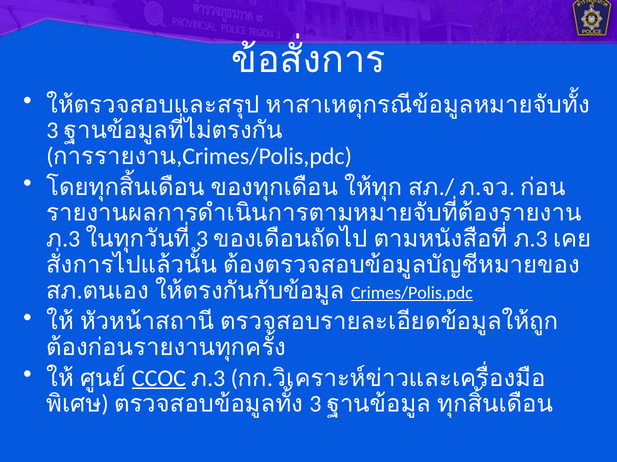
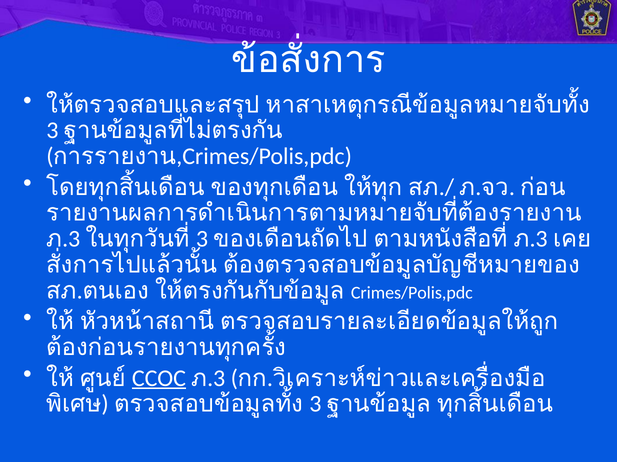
Crimes/Polis,pdc underline: present -> none (412, 293)
